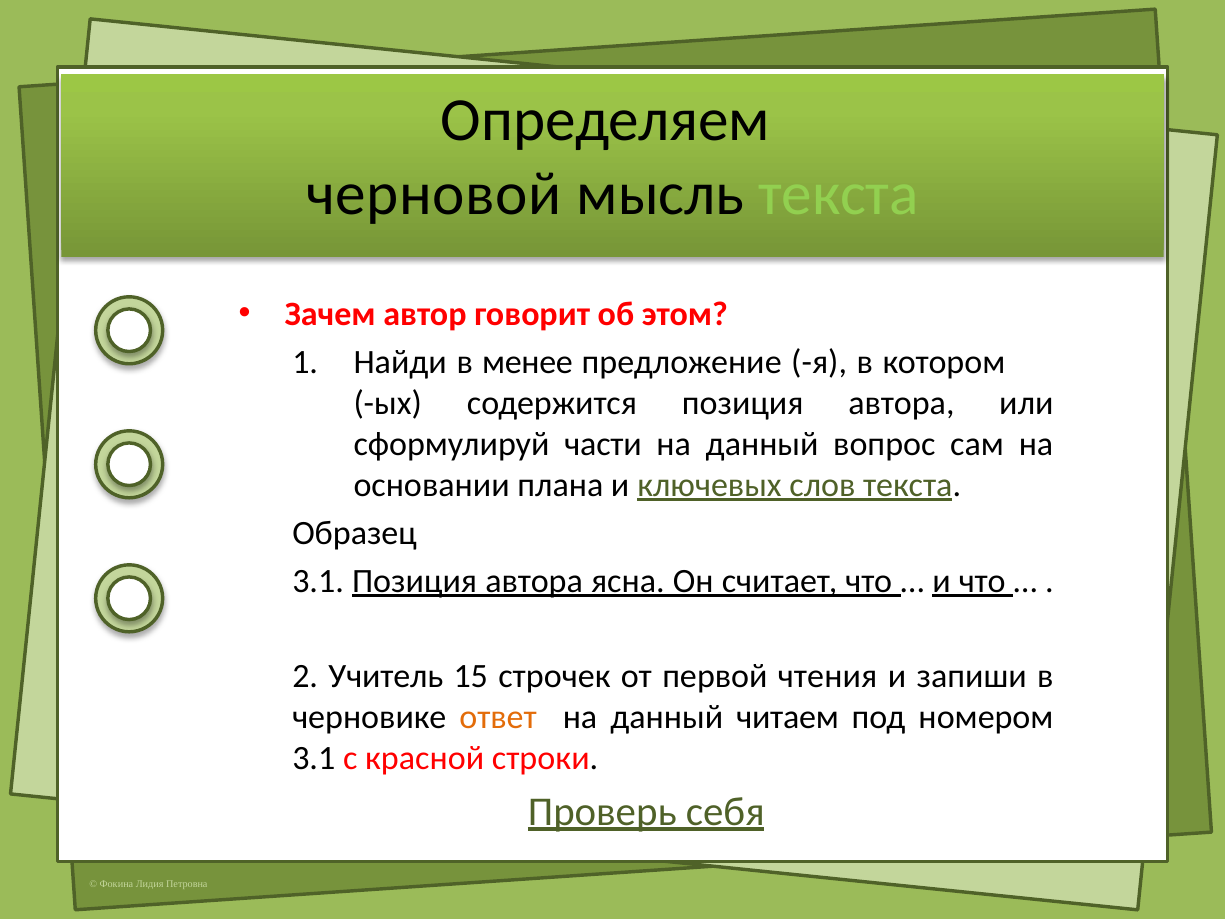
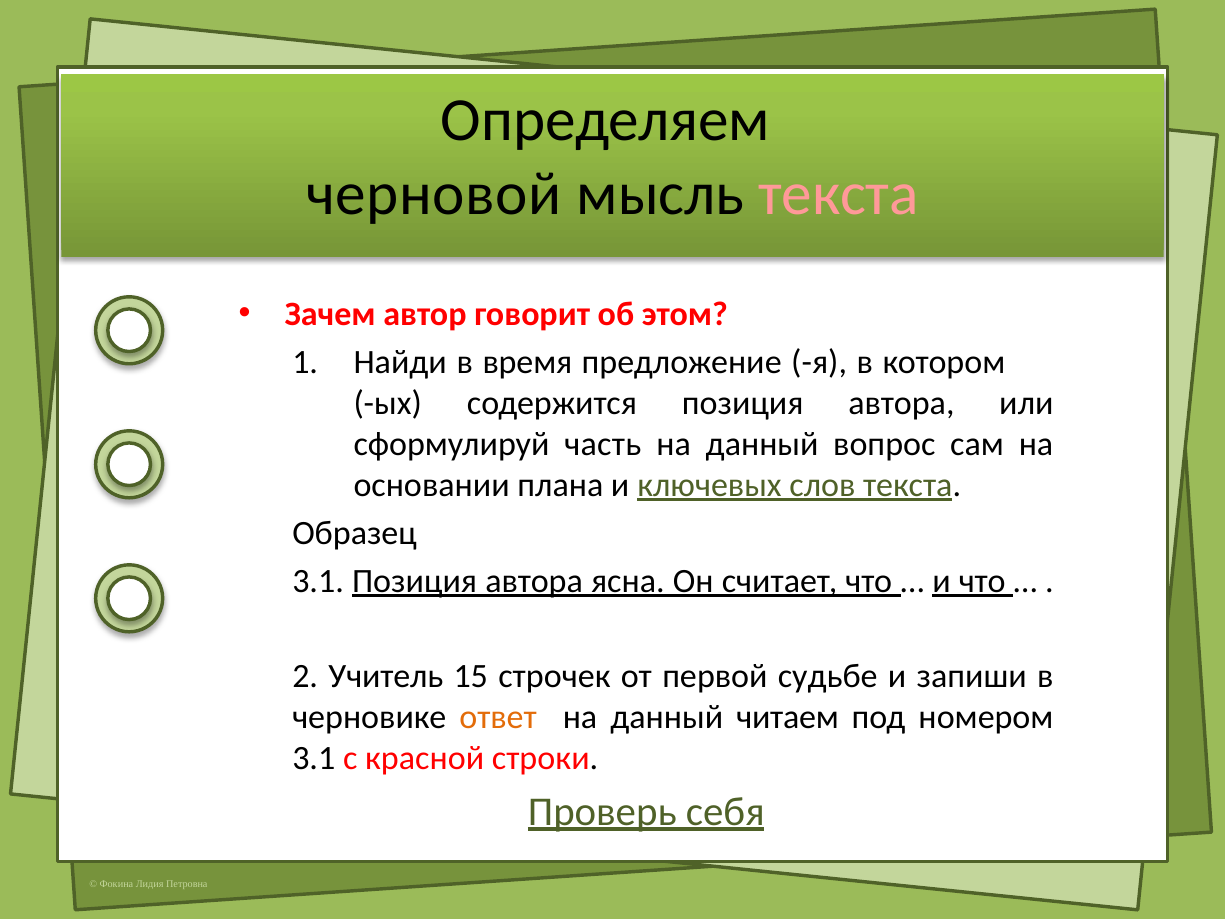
текста colour: light green -> pink (839, 194)
менее: менее -> время (527, 362)
части: части -> часть (603, 444)
чтения: чтения -> судьбе (828, 676)
